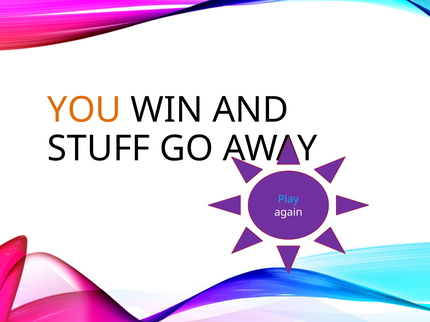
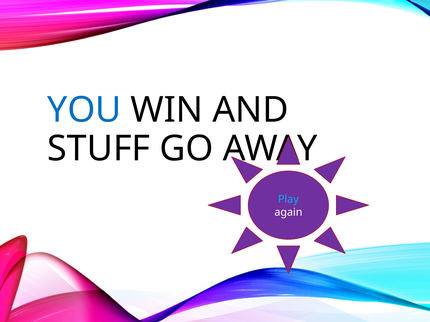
YOU colour: orange -> blue (84, 110)
